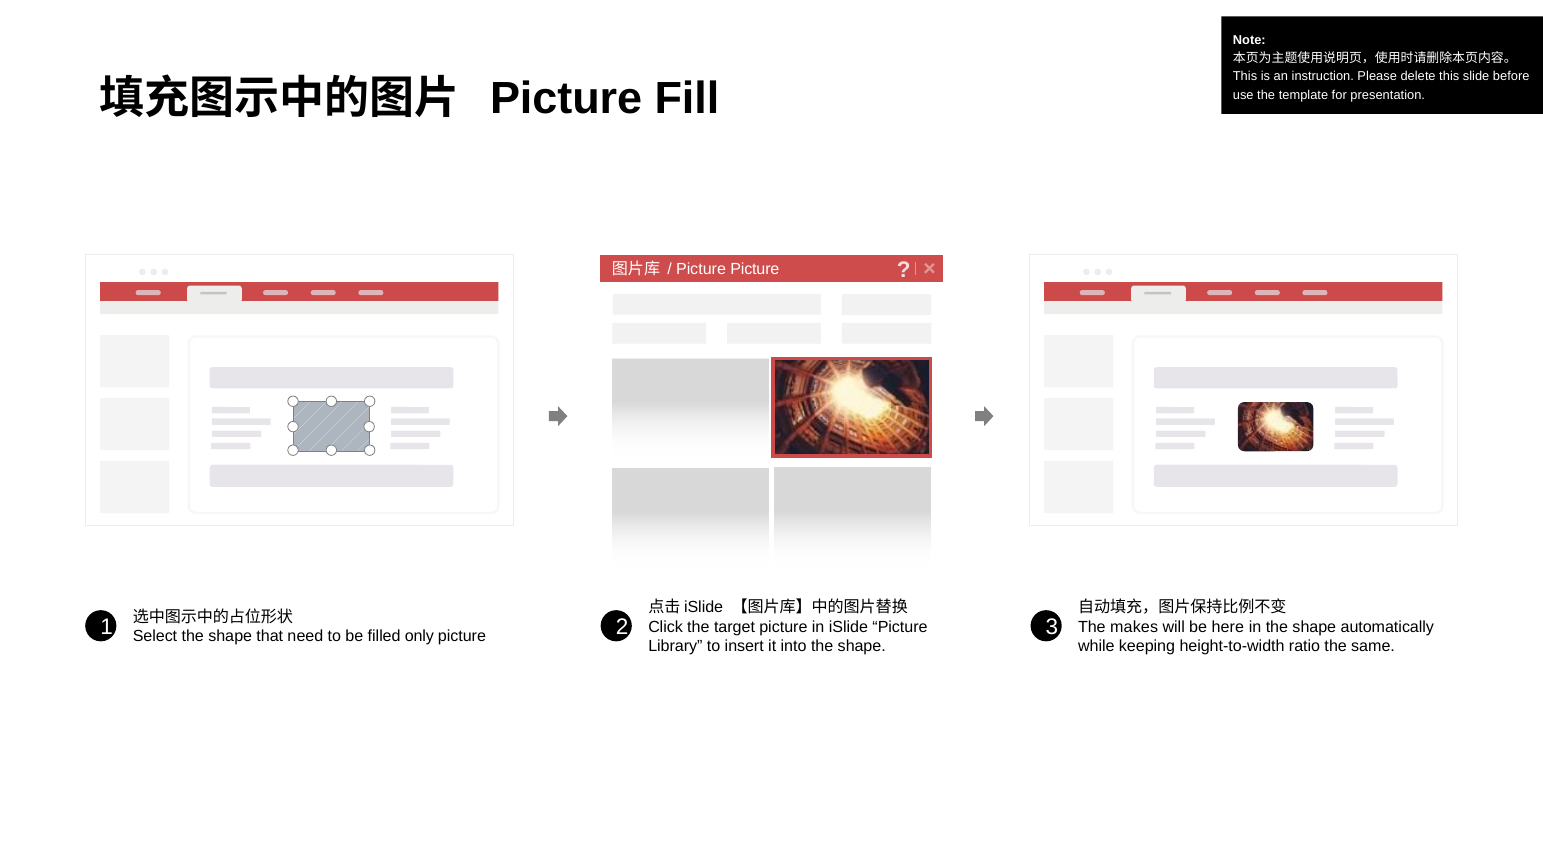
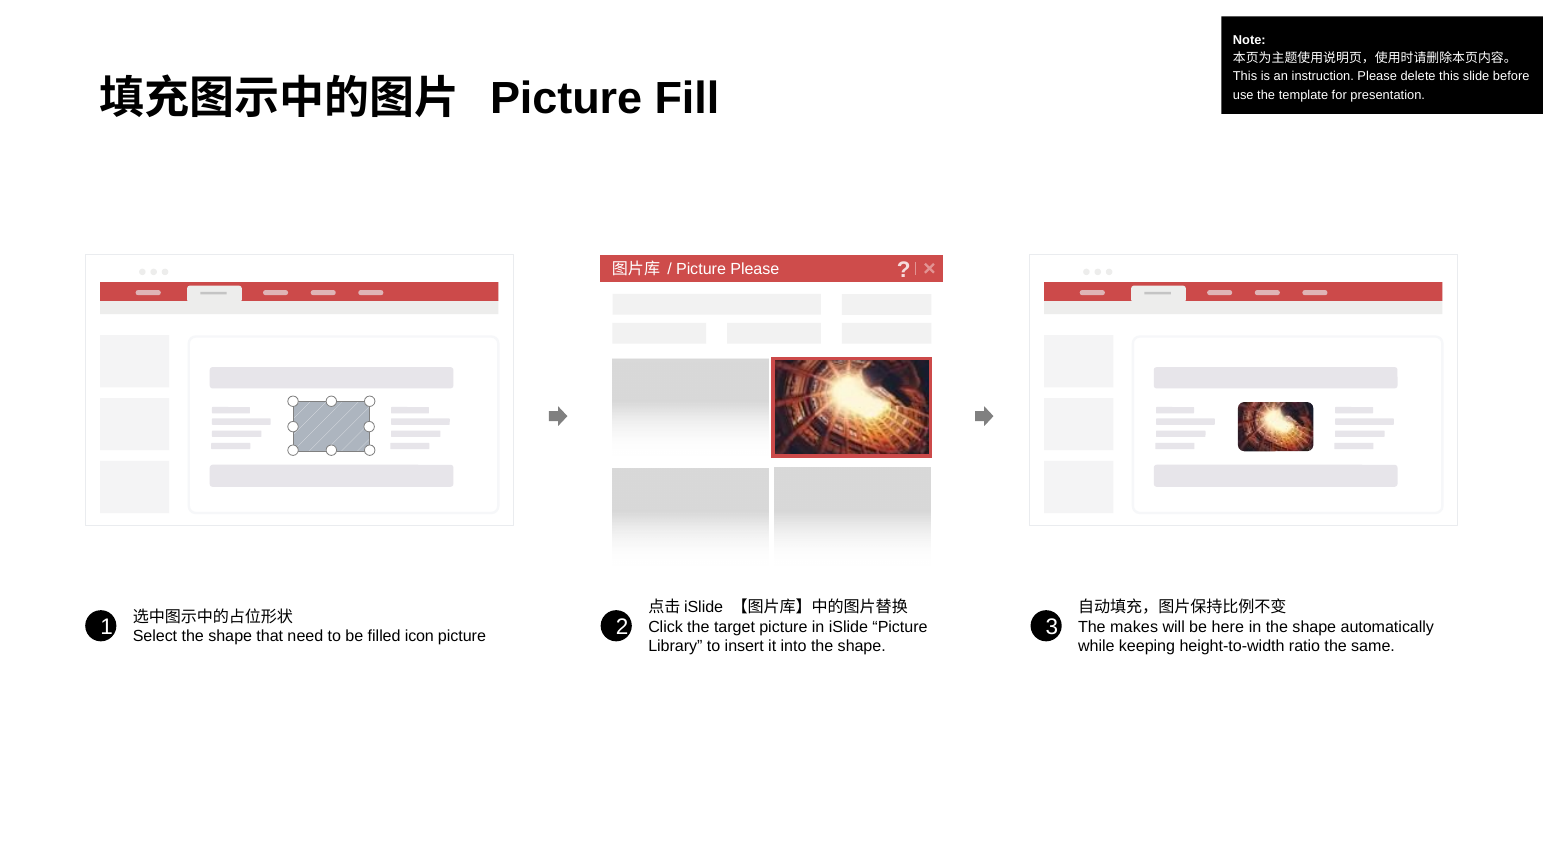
Picture Picture: Picture -> Please (755, 269)
only: only -> icon (419, 637)
